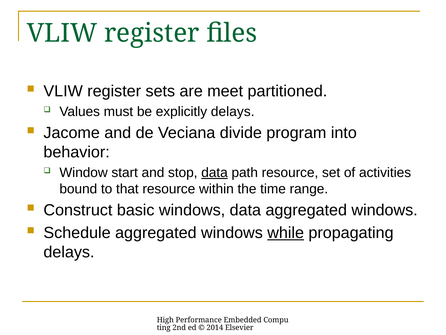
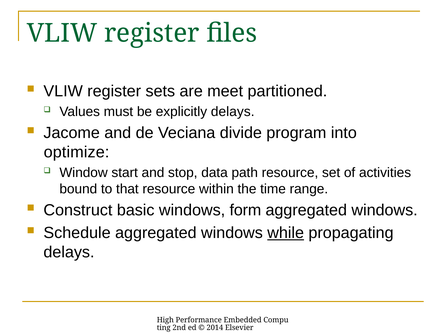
behavior: behavior -> optimize (77, 152)
data underline: present -> none (215, 172)
windows data: data -> form (245, 210)
